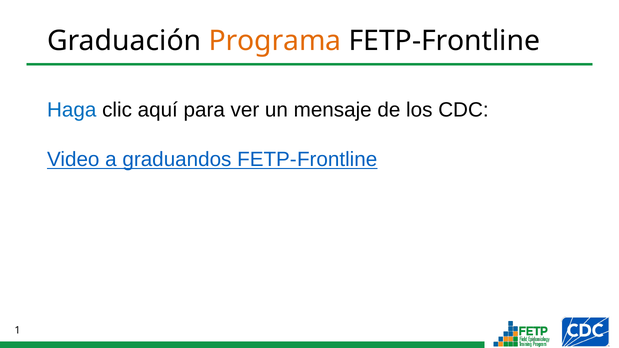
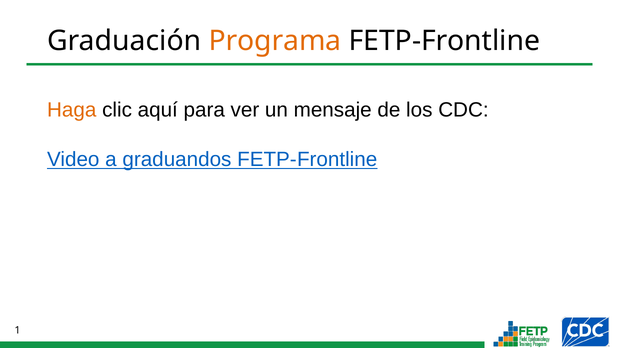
Haga colour: blue -> orange (72, 110)
